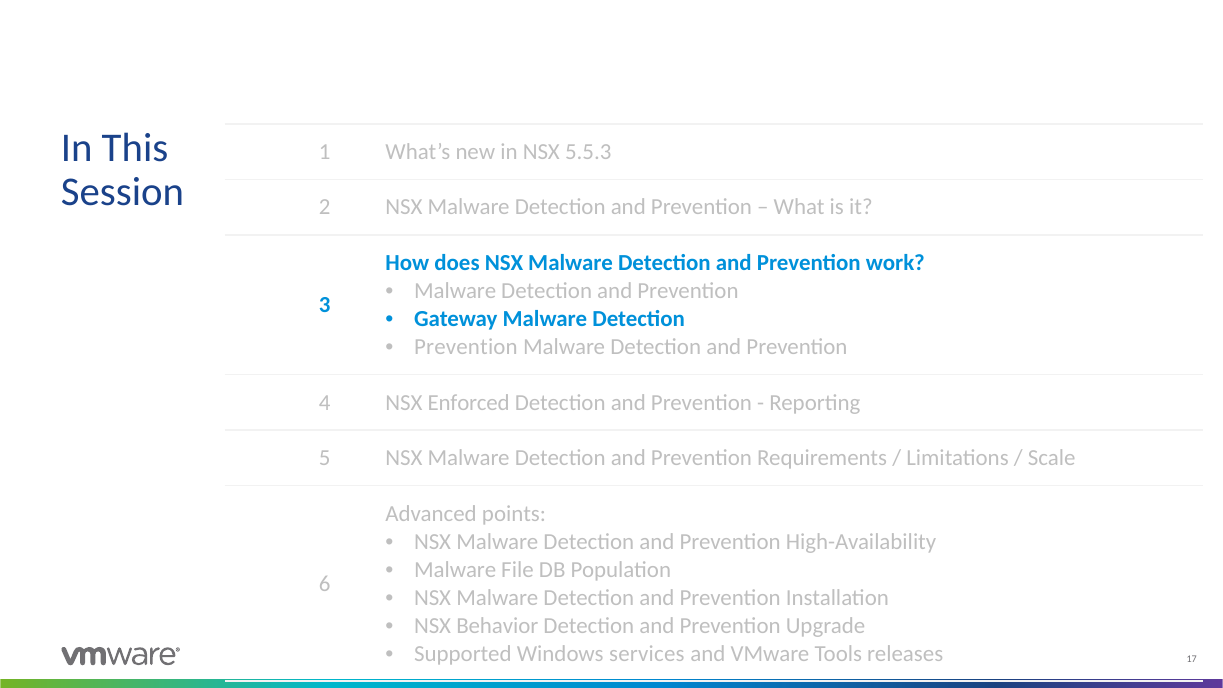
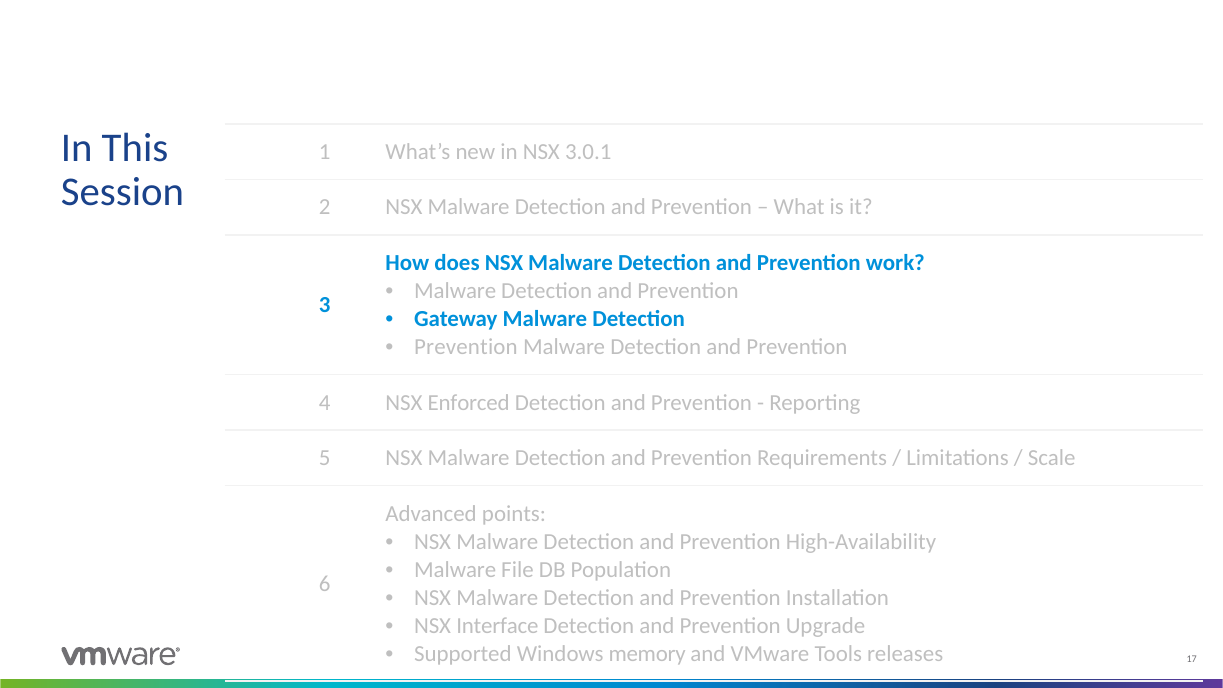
5.5.3: 5.5.3 -> 3.0.1 (588, 152)
Behavior: Behavior -> Interface (497, 625)
services: services -> memory (647, 653)
